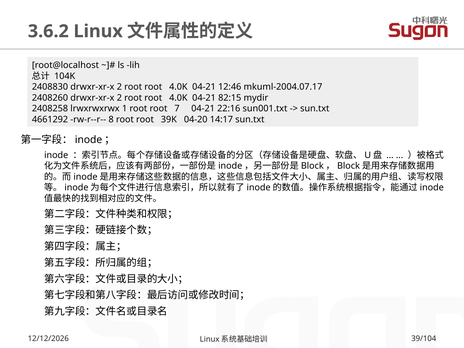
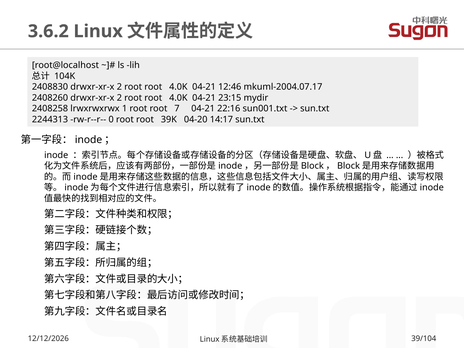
82:15: 82:15 -> 23:15 (230, 98)
4661292: 4661292 -> 2244313 (50, 119)
8: 8 -> 0 (111, 119)
